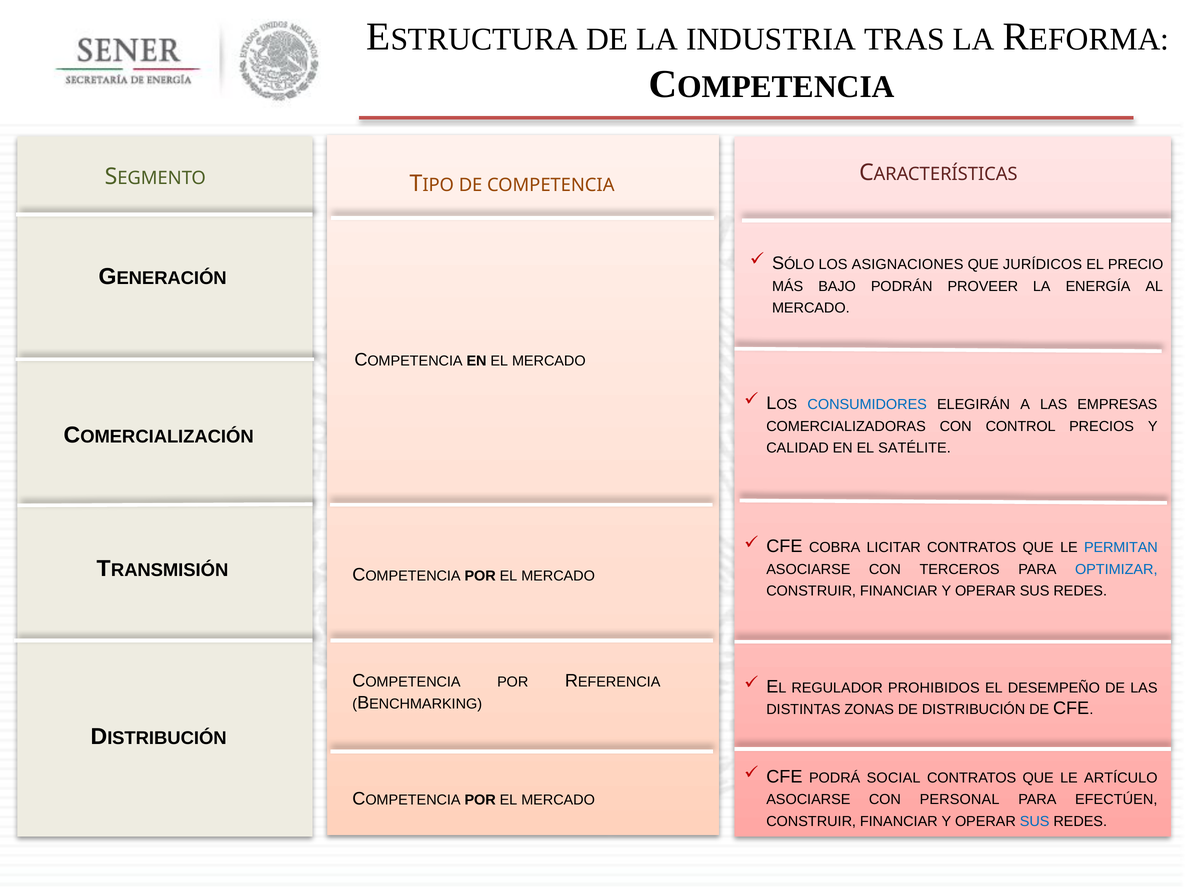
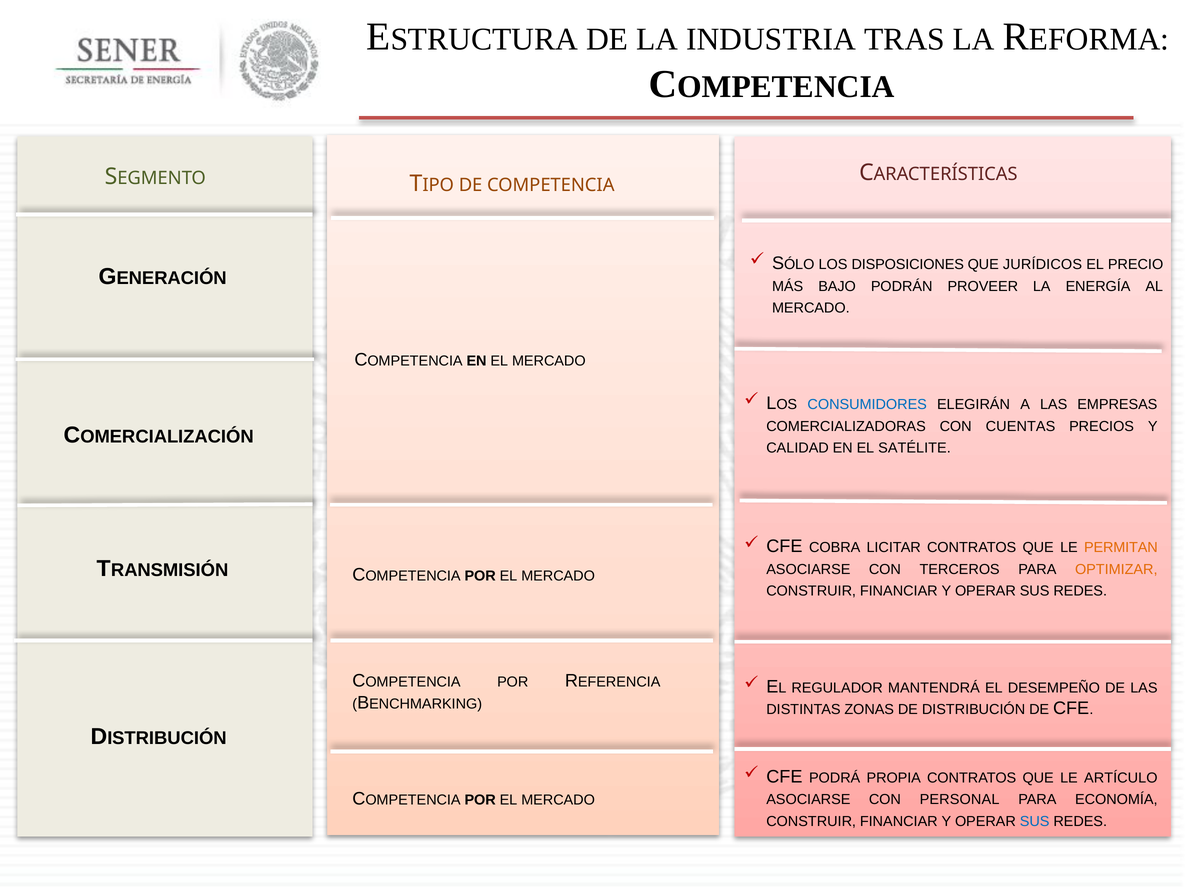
ASIGNACIONES: ASIGNACIONES -> DISPOSICIONES (908, 264)
CONTROL: CONTROL -> CUENTAS (1021, 426)
PERMITAN colour: blue -> orange (1121, 547)
OPTIMIZAR colour: blue -> orange (1116, 569)
PROHIBIDOS: PROHIBIDOS -> MANTENDRÁ (934, 688)
SOCIAL: SOCIAL -> PROPIA (894, 778)
EFECTÚEN: EFECTÚEN -> ECONOMÍA (1116, 799)
